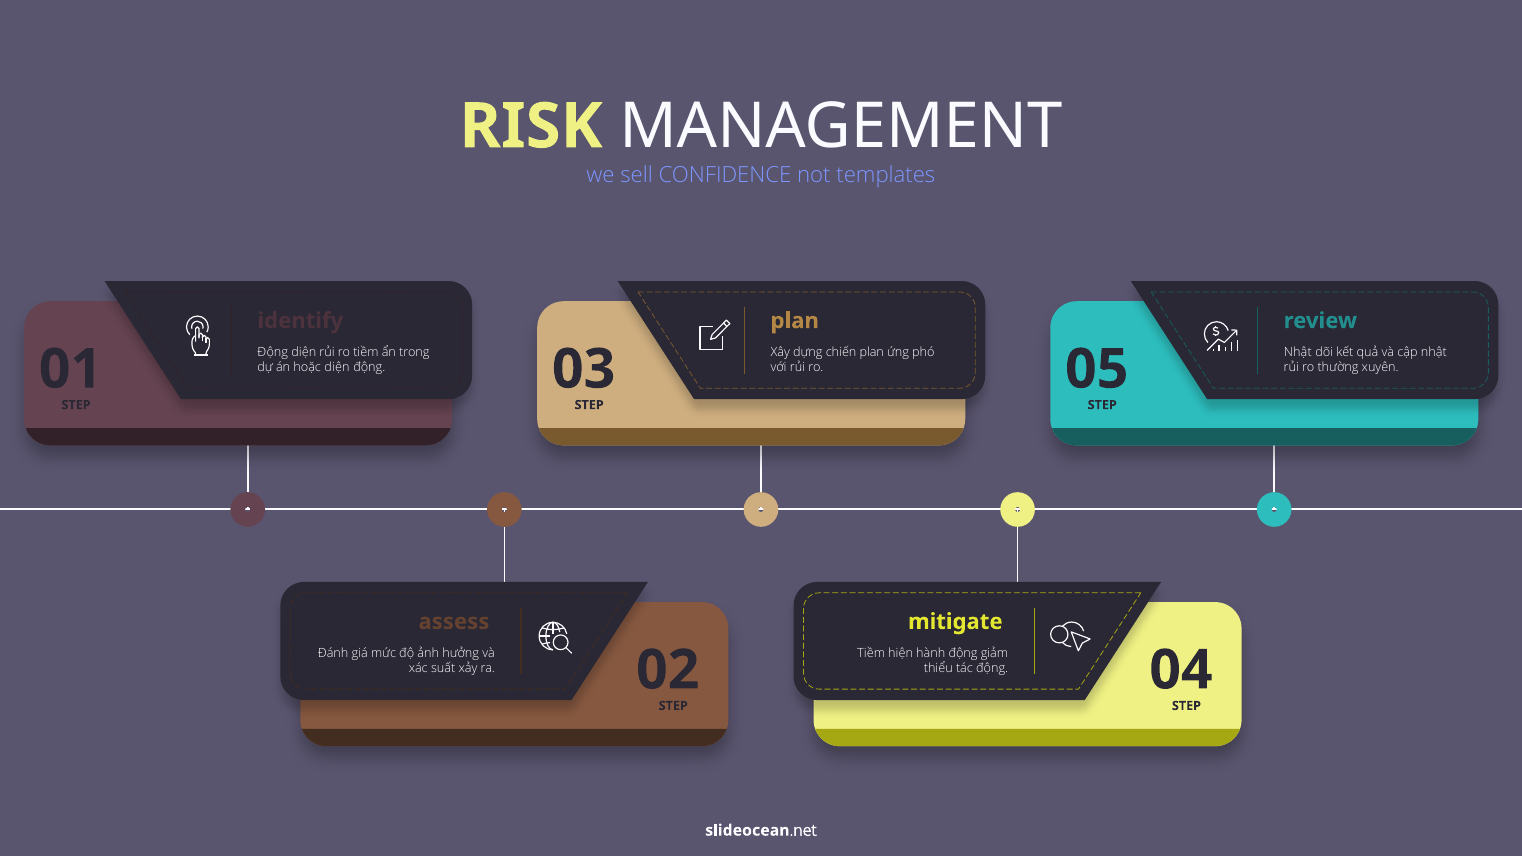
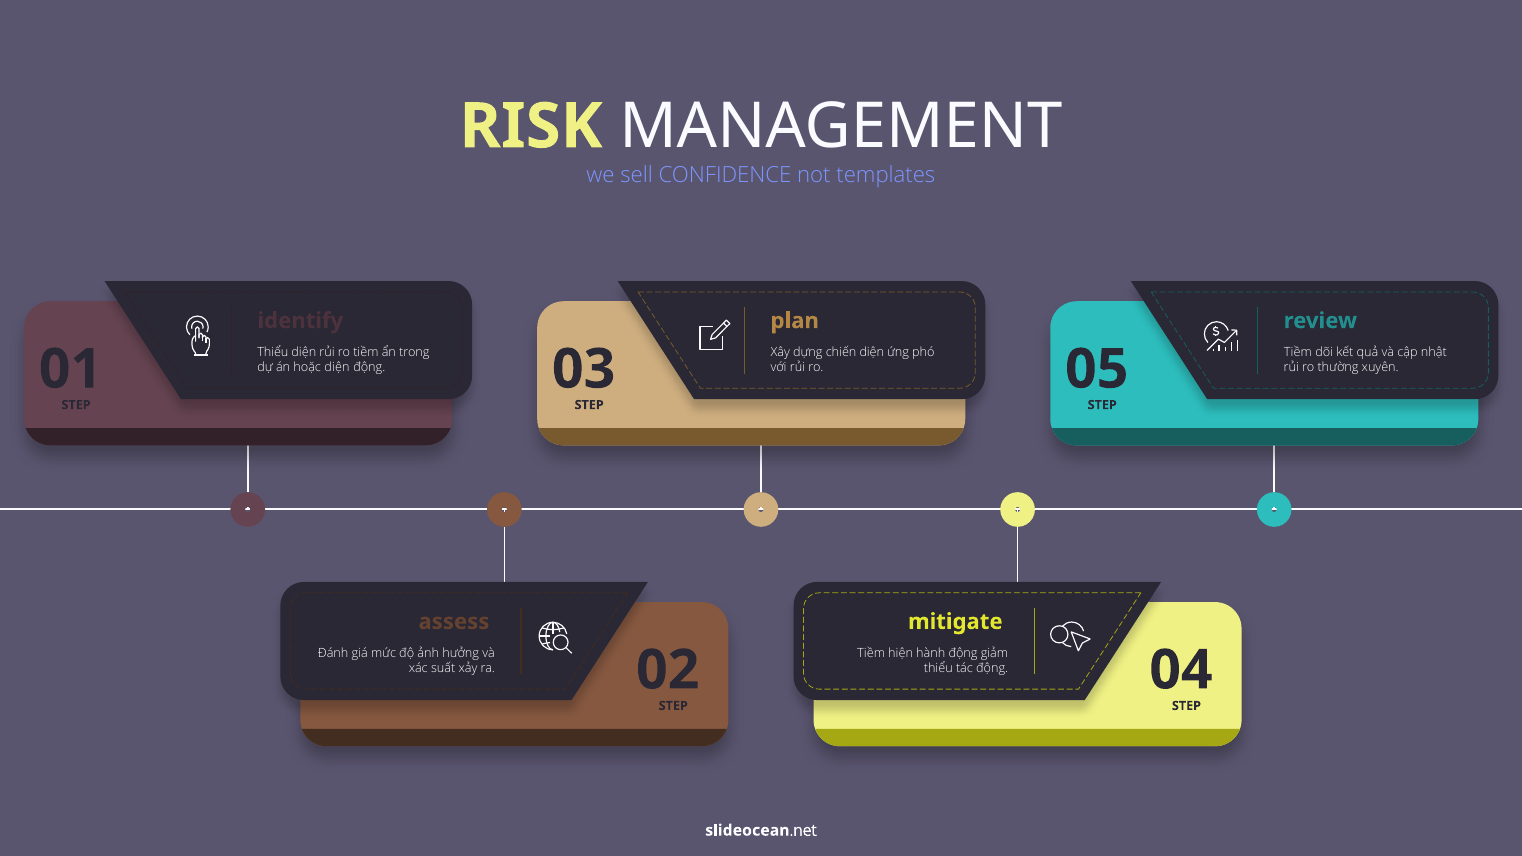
Động: Động -> Thiểu (273, 352)
chiến plan: plan -> diện (872, 352)
Nhật: Nhật -> Tiềm (1298, 352)
